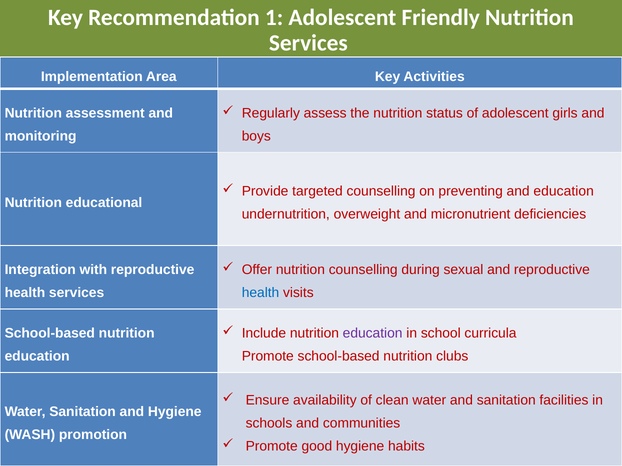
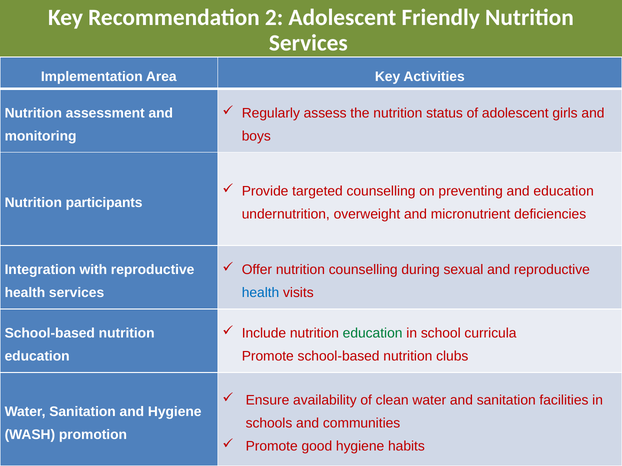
1: 1 -> 2 (274, 18)
educational: educational -> participants (104, 203)
education colour: purple -> green (373, 334)
